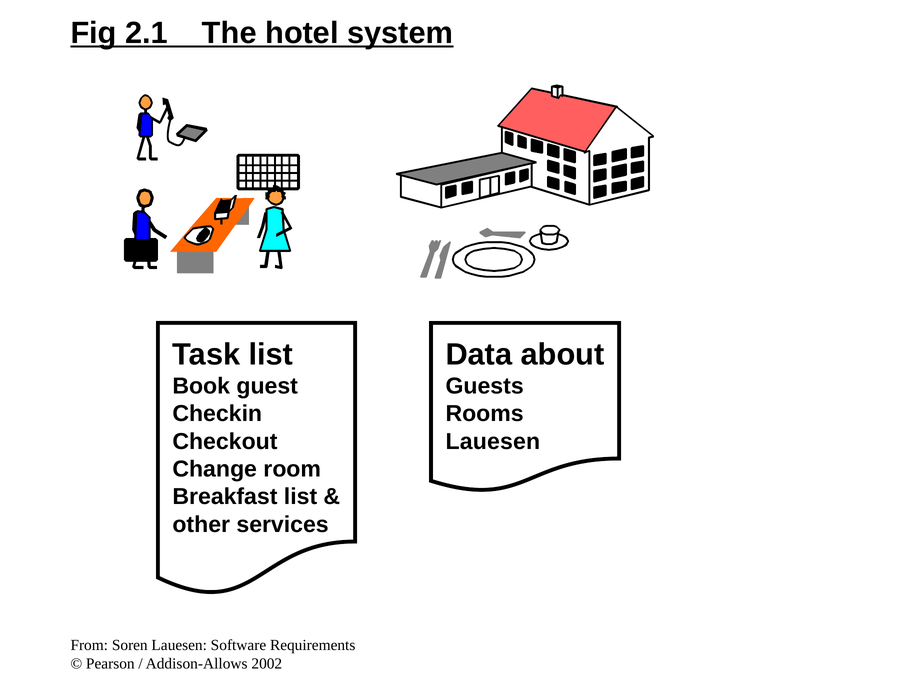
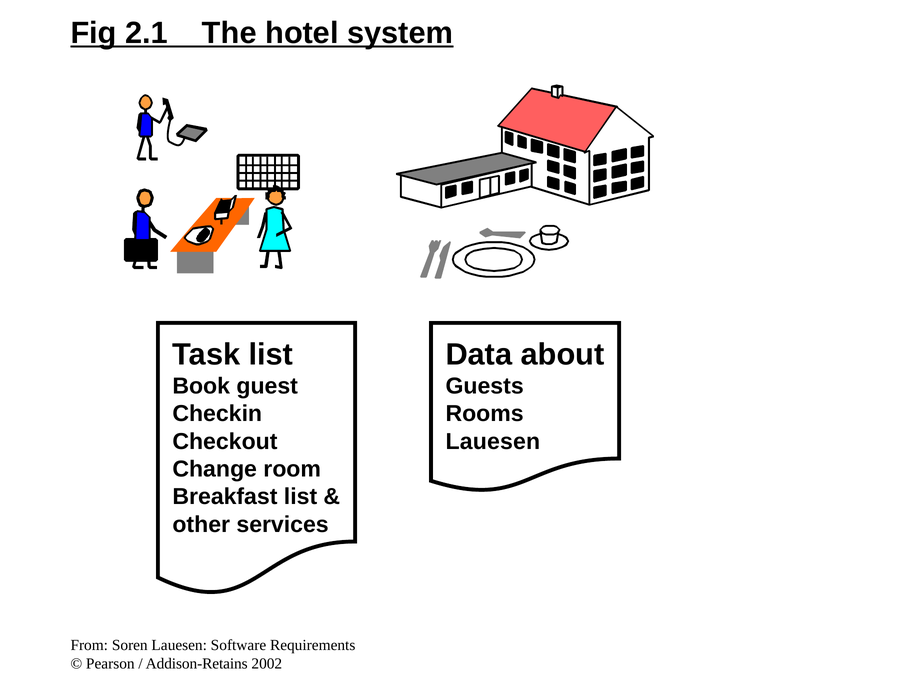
Addison-Allows: Addison-Allows -> Addison-Retains (197, 664)
